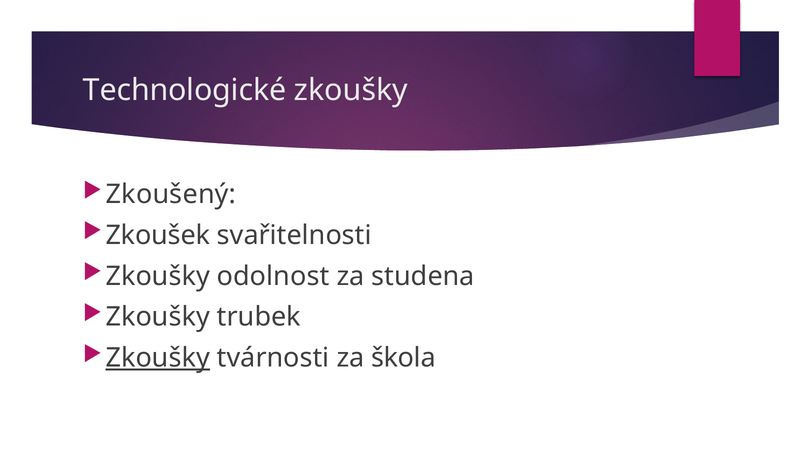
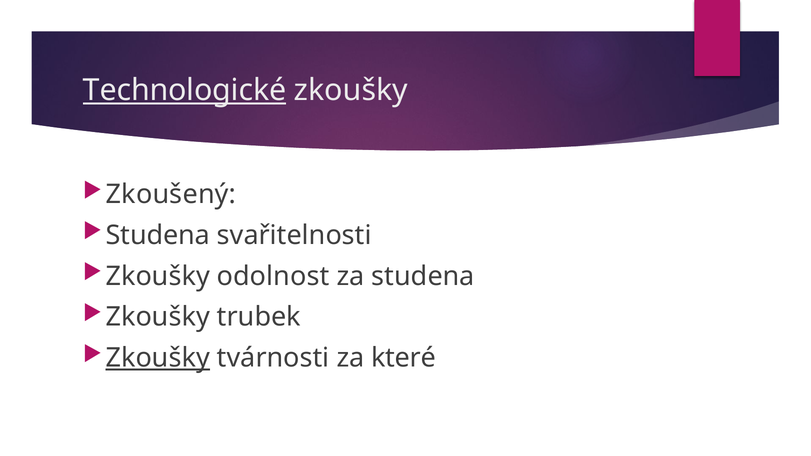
Technologické underline: none -> present (185, 90)
Zkoušek: Zkoušek -> Studena (158, 235)
škola: škola -> které (403, 358)
